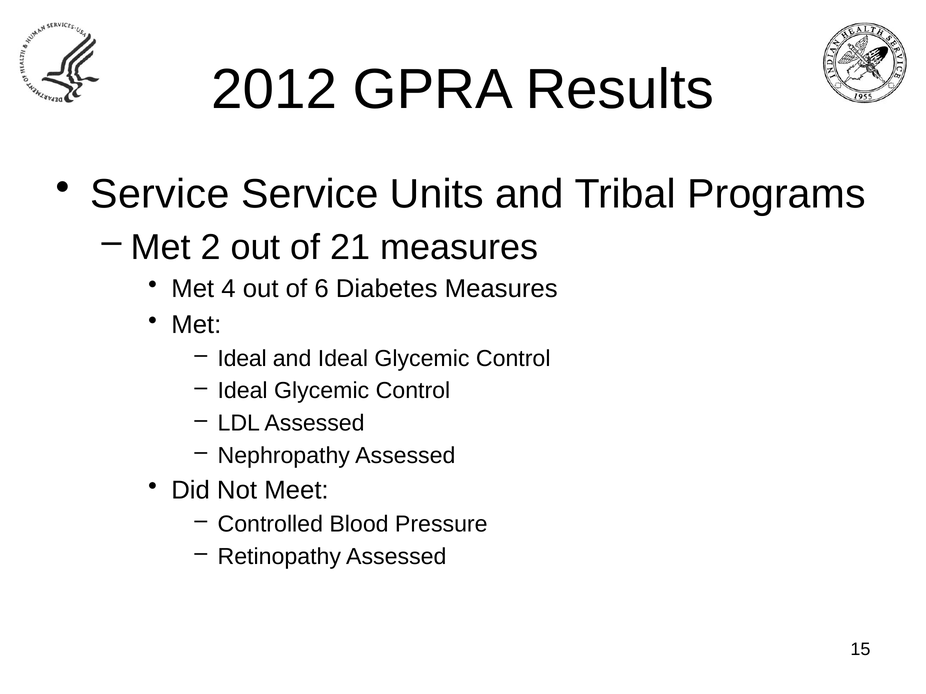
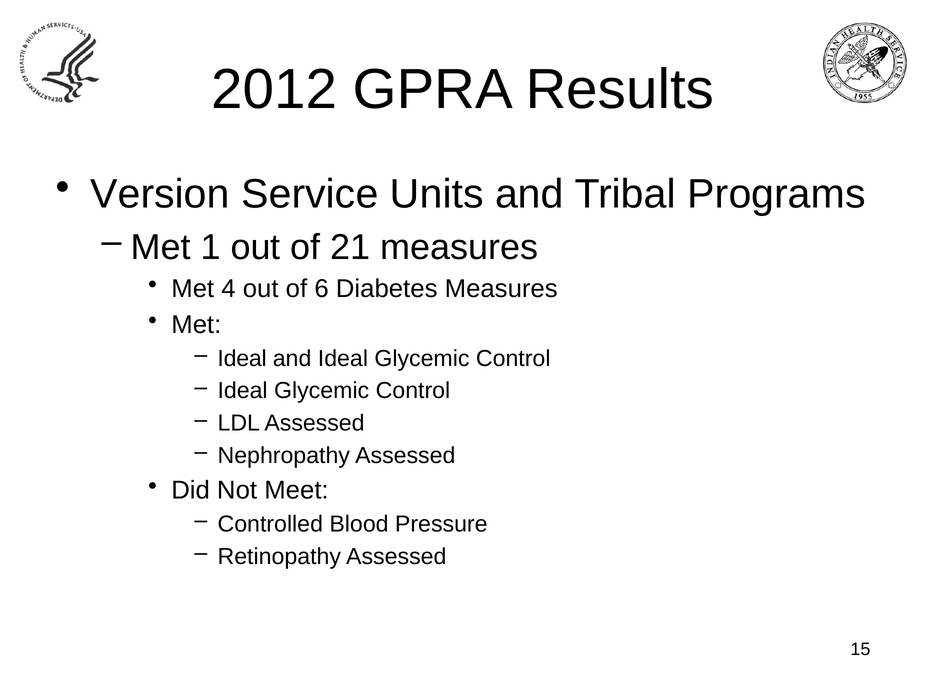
Service: Service -> Version (160, 194)
2: 2 -> 1 (211, 247)
